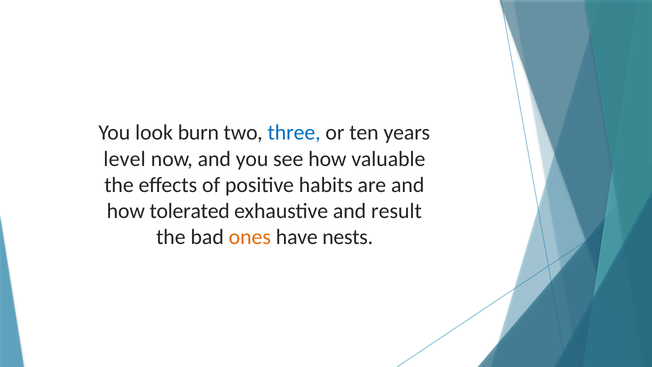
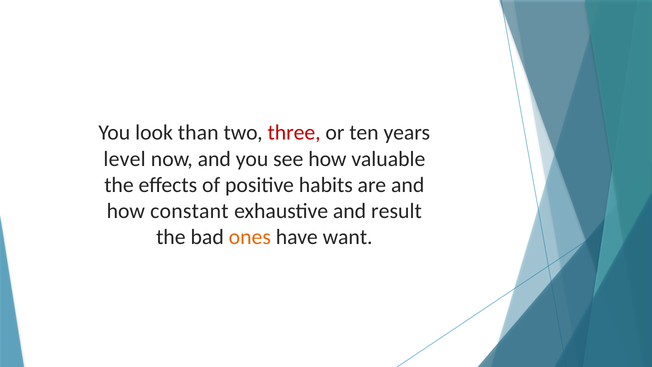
burn: burn -> than (198, 133)
three colour: blue -> red (294, 133)
tolerated: tolerated -> constant (189, 211)
nests: nests -> want (348, 237)
